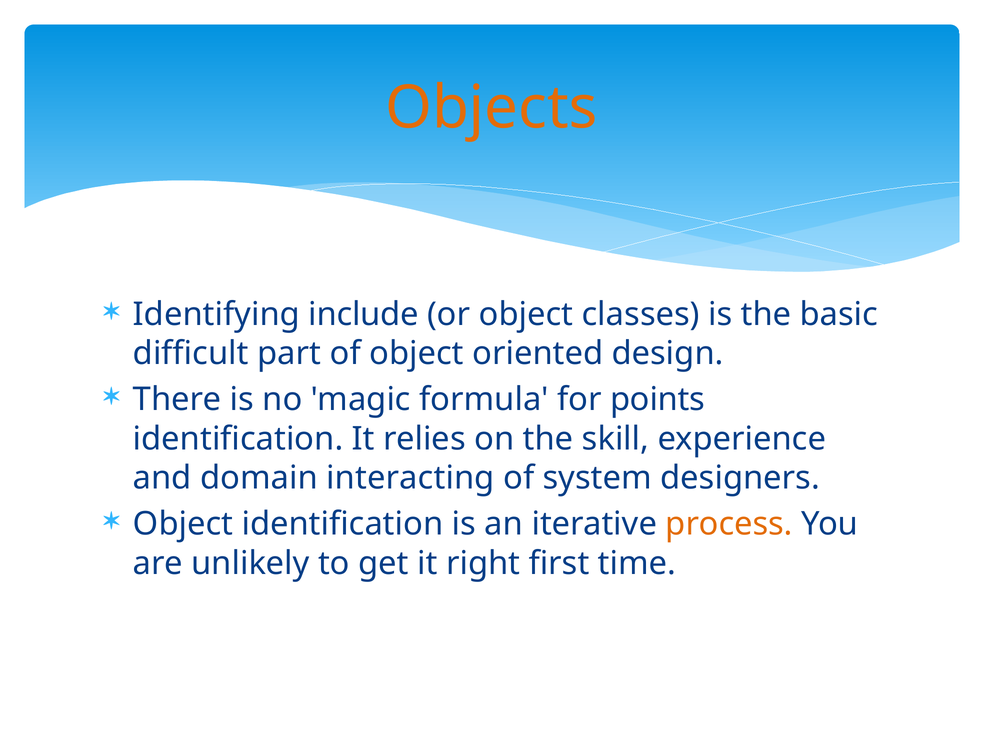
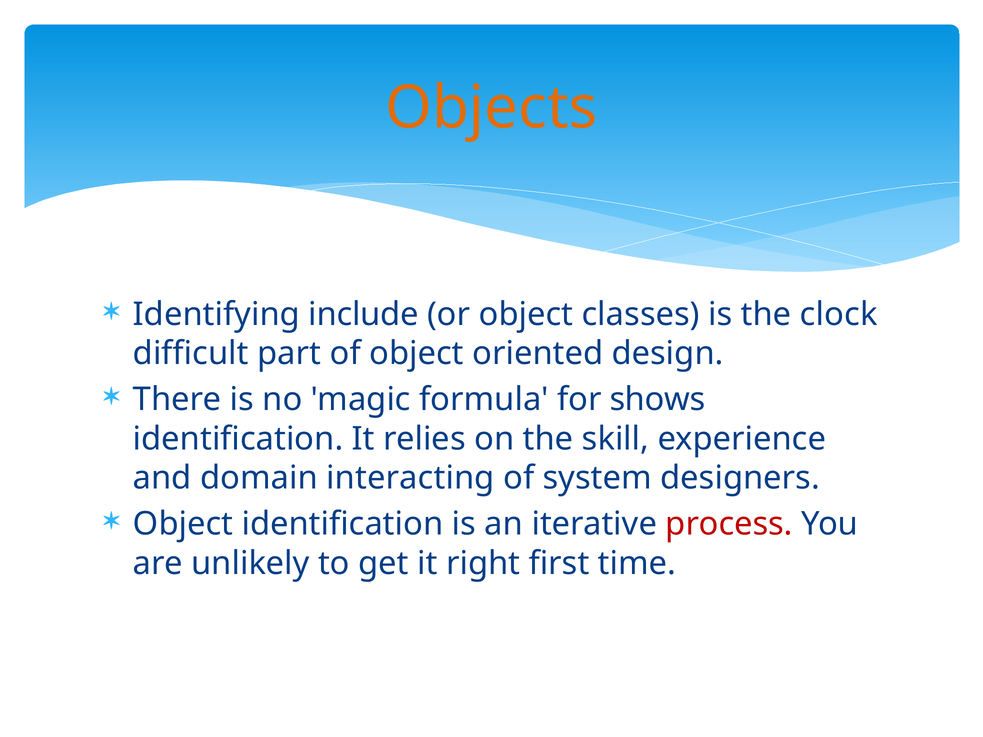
basic: basic -> clock (839, 314)
points: points -> shows (658, 400)
process colour: orange -> red (729, 524)
